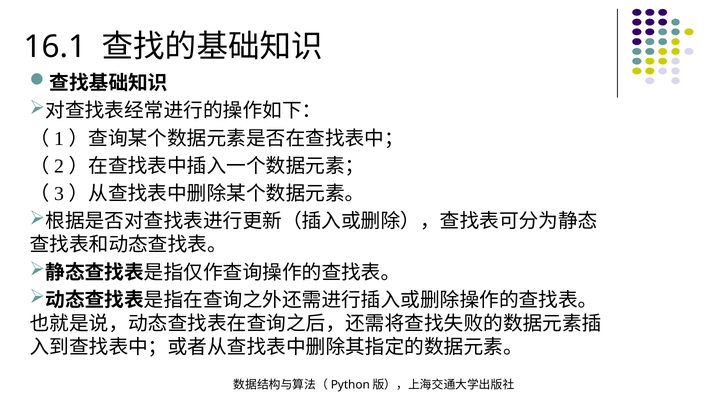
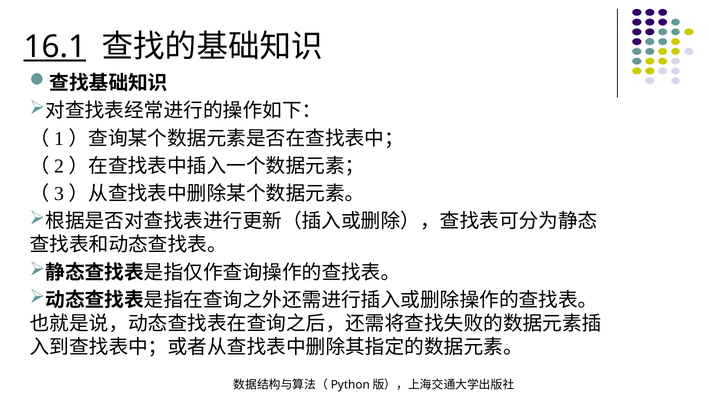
16.1 underline: none -> present (55, 47)
